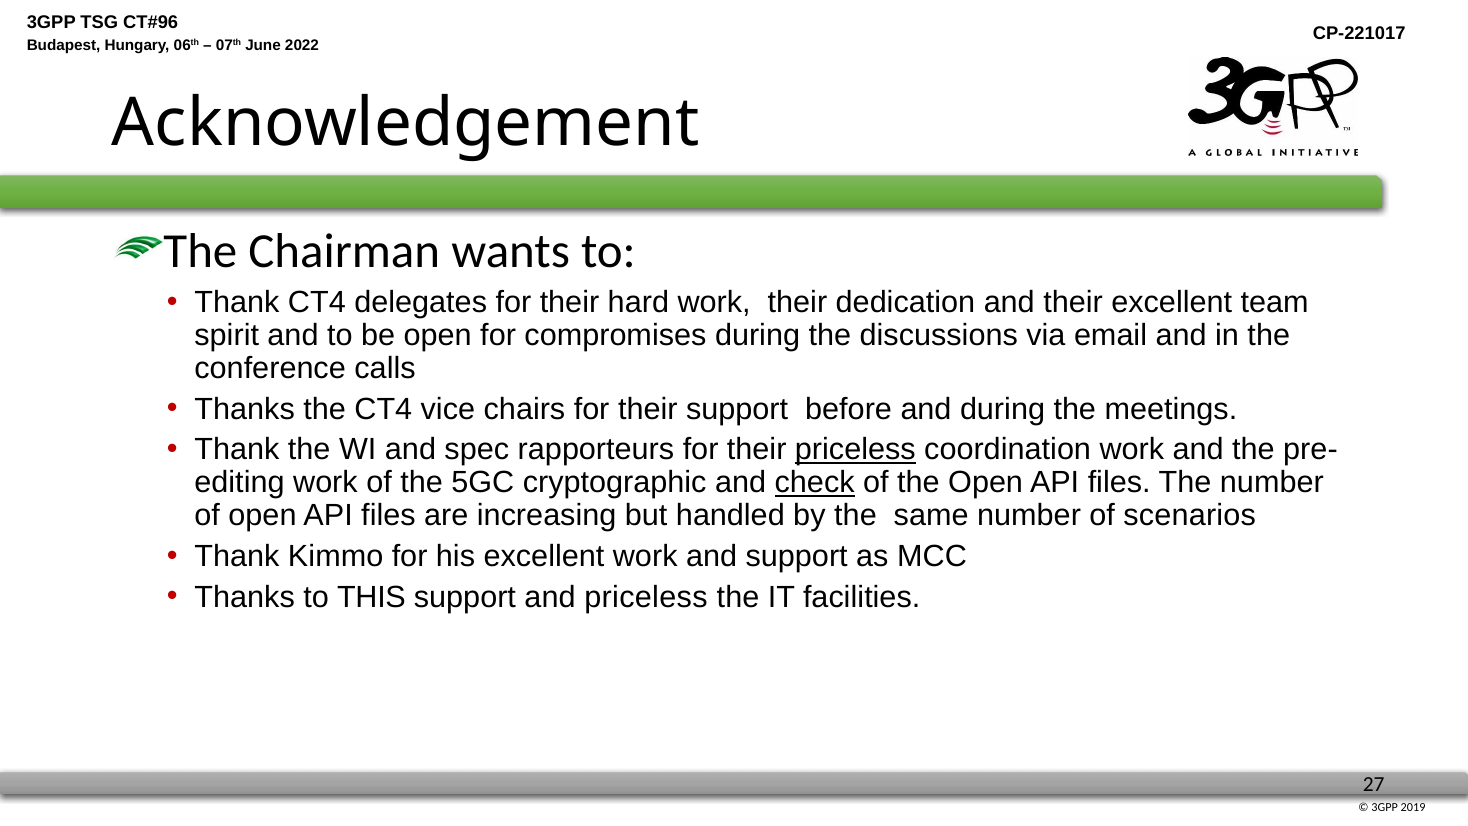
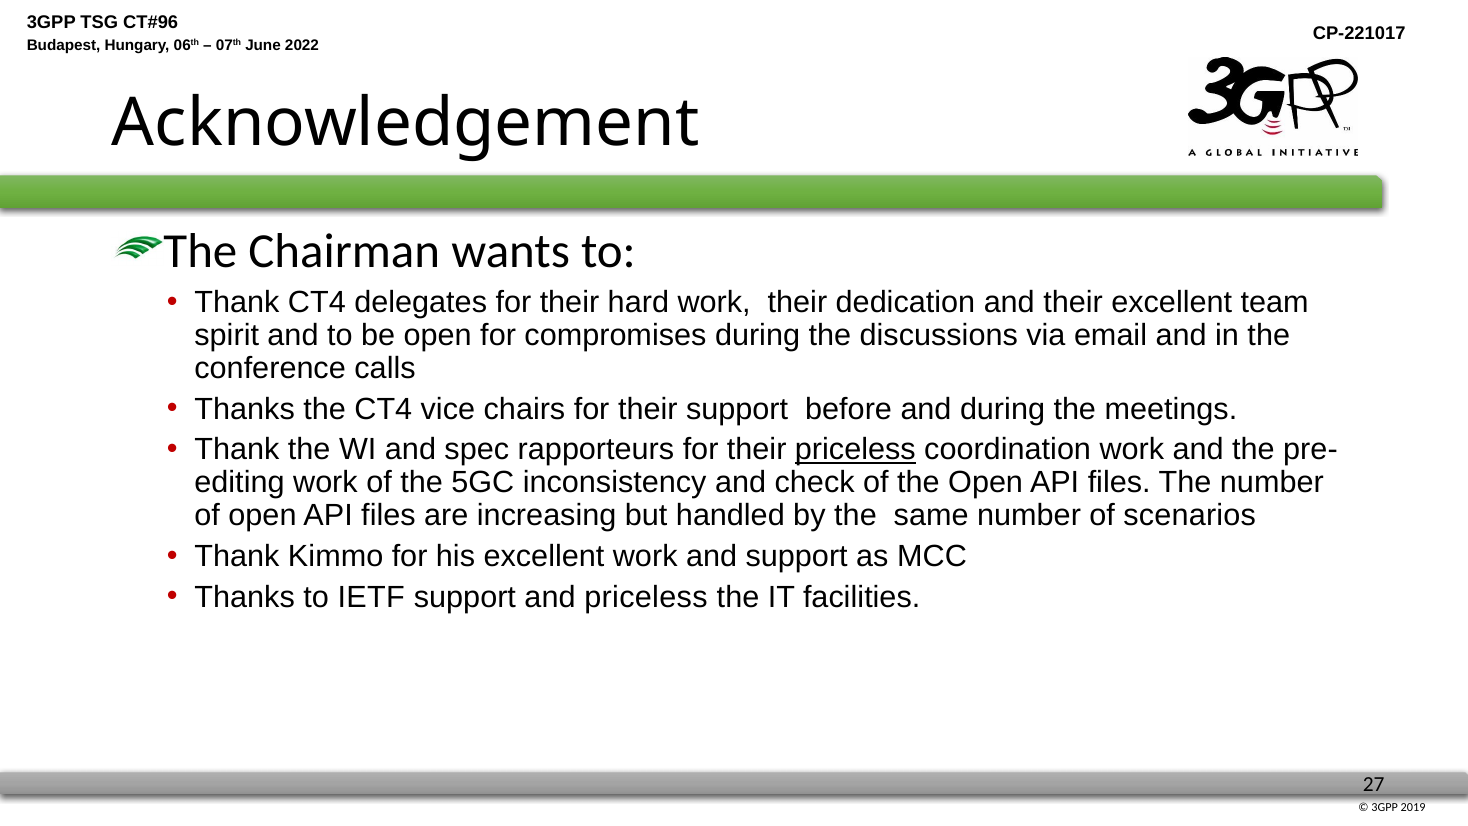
cryptographic: cryptographic -> inconsistency (615, 483)
check underline: present -> none (815, 483)
THIS: THIS -> IETF (371, 597)
